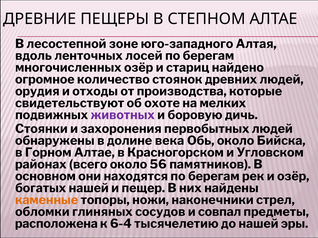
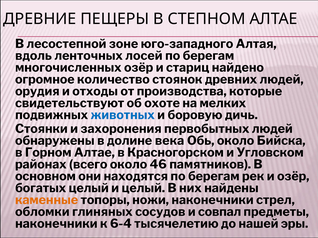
животных colour: purple -> blue (123, 115)
56: 56 -> 46 (158, 165)
богатых нашей: нашей -> целый (89, 188)
и пещер: пещер -> целый (143, 188)
расположена: расположена -> наконечники (56, 224)
